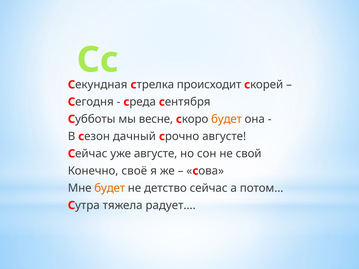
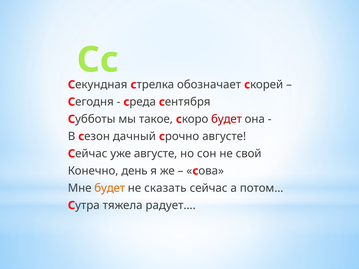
происходит: происходит -> обозначает (209, 85)
весне: весне -> такое (156, 119)
будет colour: orange -> red (227, 119)
своё: своё -> день (134, 171)
детство: детство -> сказать (165, 188)
